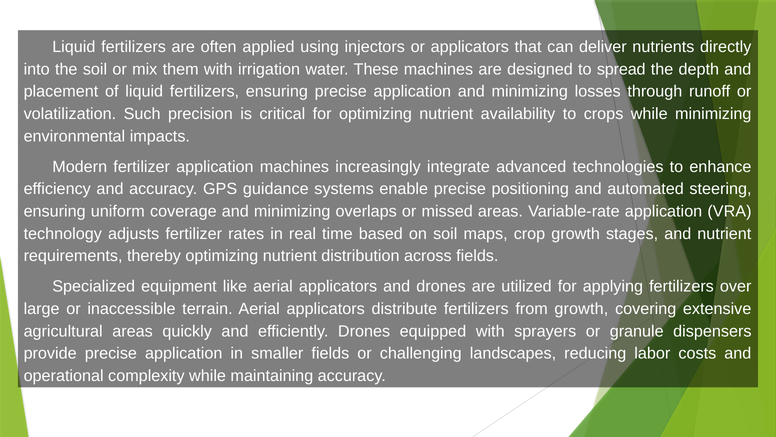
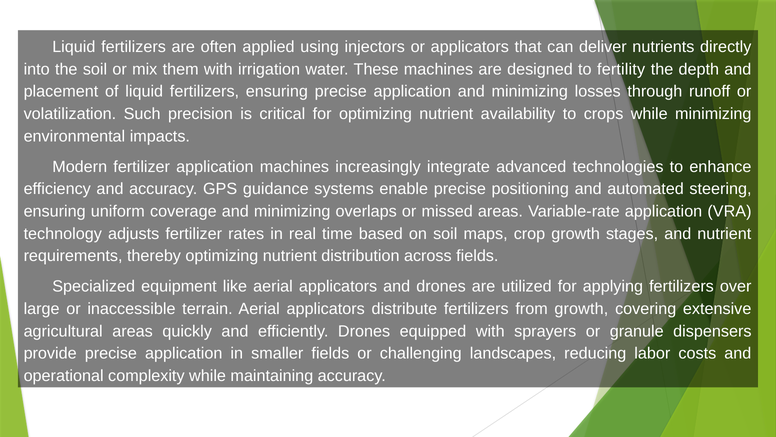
spread: spread -> fertility (621, 69)
